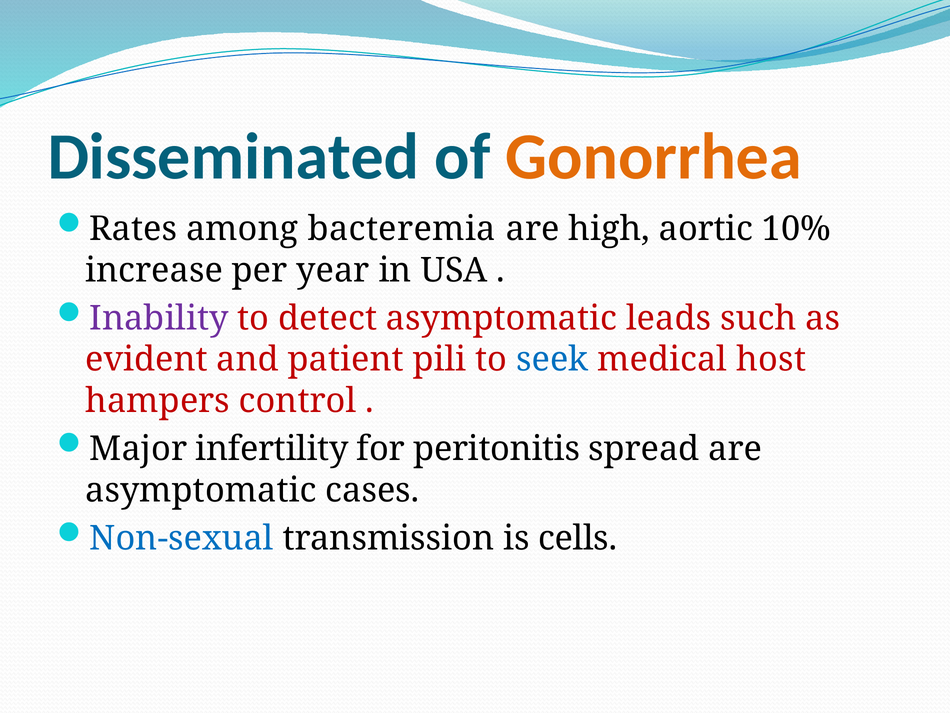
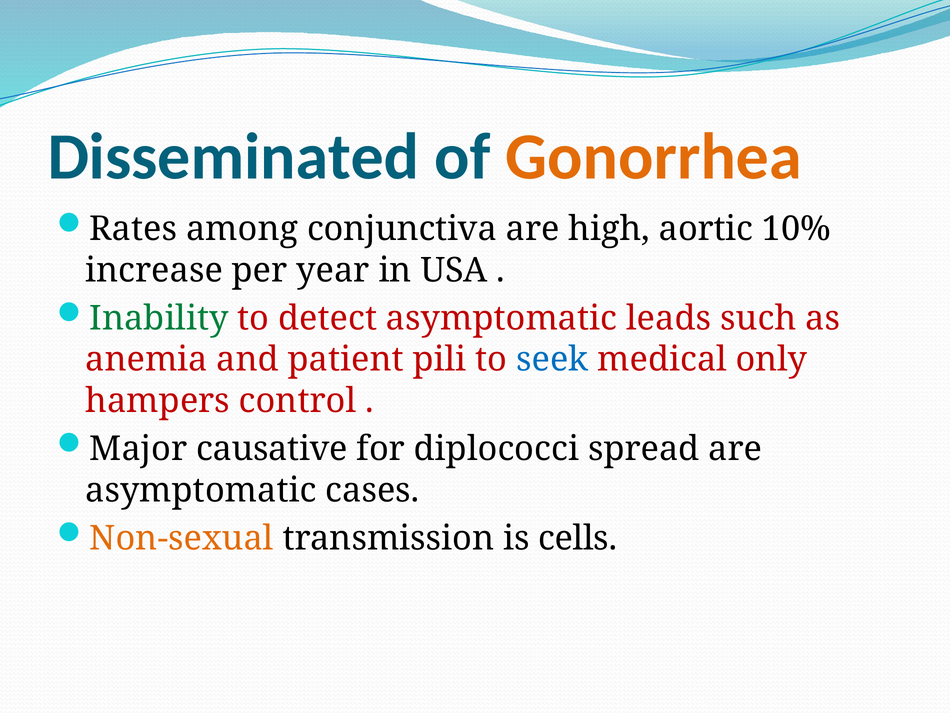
bacteremia: bacteremia -> conjunctiva (402, 229)
Inability colour: purple -> green (159, 318)
evident: evident -> anemia (146, 359)
host: host -> only (772, 359)
infertility: infertility -> causative (272, 449)
peritonitis: peritonitis -> diplococci (496, 449)
Non-sexual colour: blue -> orange (182, 538)
